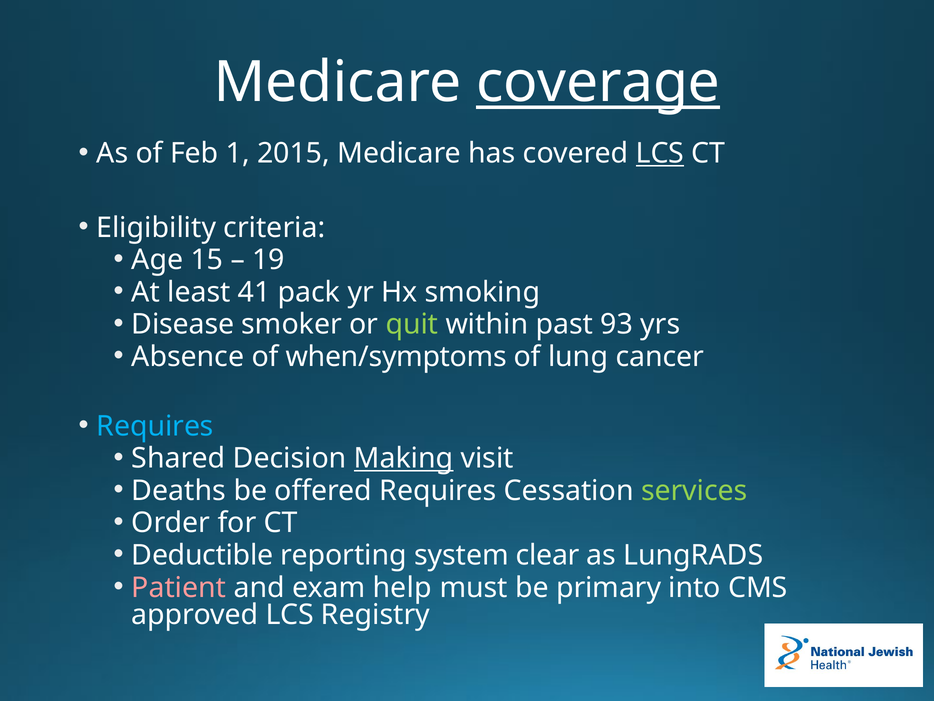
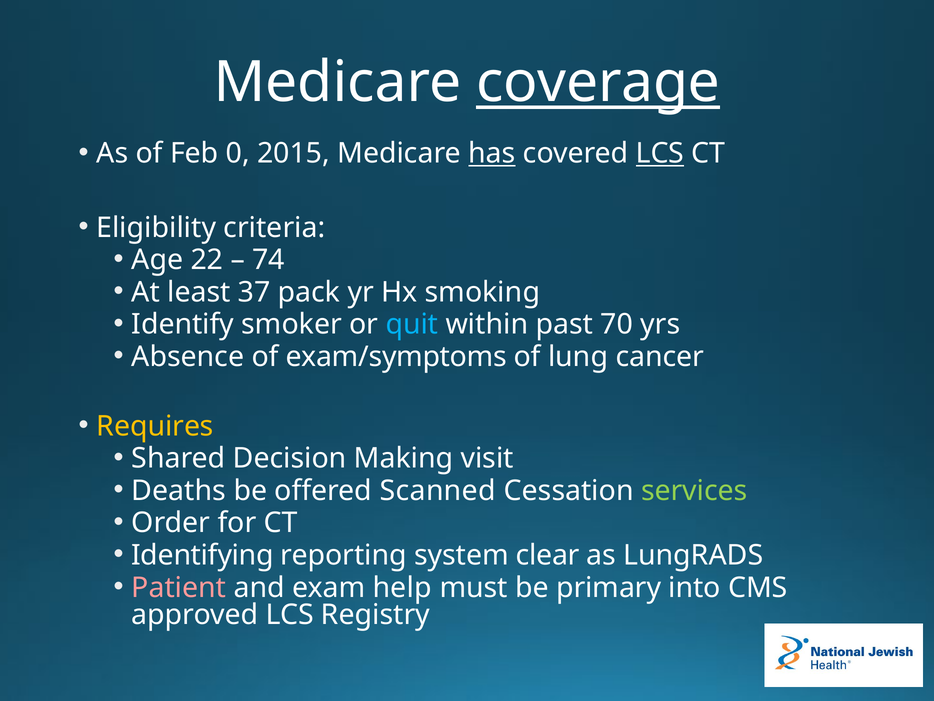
1: 1 -> 0 (238, 153)
has underline: none -> present (492, 153)
15: 15 -> 22 (207, 260)
19: 19 -> 74 (268, 260)
41: 41 -> 37 (254, 292)
Disease: Disease -> Identify (183, 324)
quit colour: light green -> light blue (412, 324)
93: 93 -> 70 (617, 324)
when/symptoms: when/symptoms -> exam/symptoms (396, 357)
Requires colour: light blue -> yellow (155, 426)
Making underline: present -> none (404, 458)
offered Requires: Requires -> Scanned (438, 490)
Deductible: Deductible -> Identifying (202, 555)
